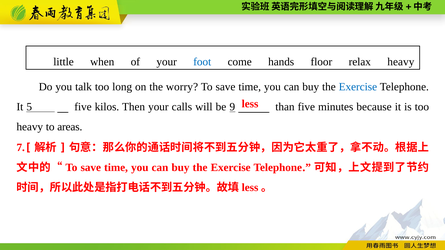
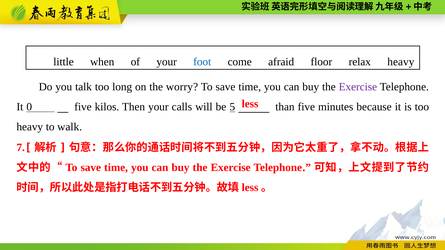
hands: hands -> afraid (281, 62)
Exercise colour: blue -> purple (358, 87)
5: 5 -> 0 (29, 107)
9: 9 -> 5 (232, 107)
areas: areas -> walk (70, 127)
